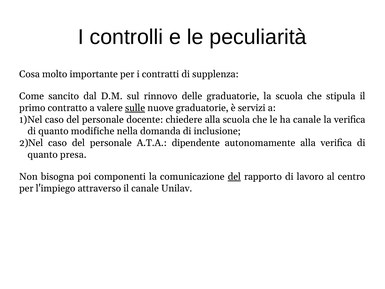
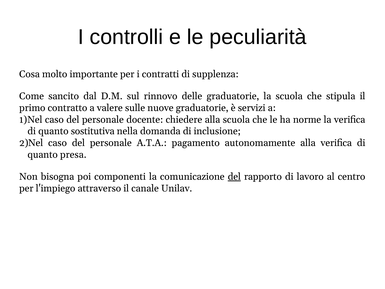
sulle underline: present -> none (135, 108)
ha canale: canale -> norme (307, 119)
modifiche: modifiche -> sostitutiva (93, 131)
dipendente: dipendente -> pagamento (196, 143)
